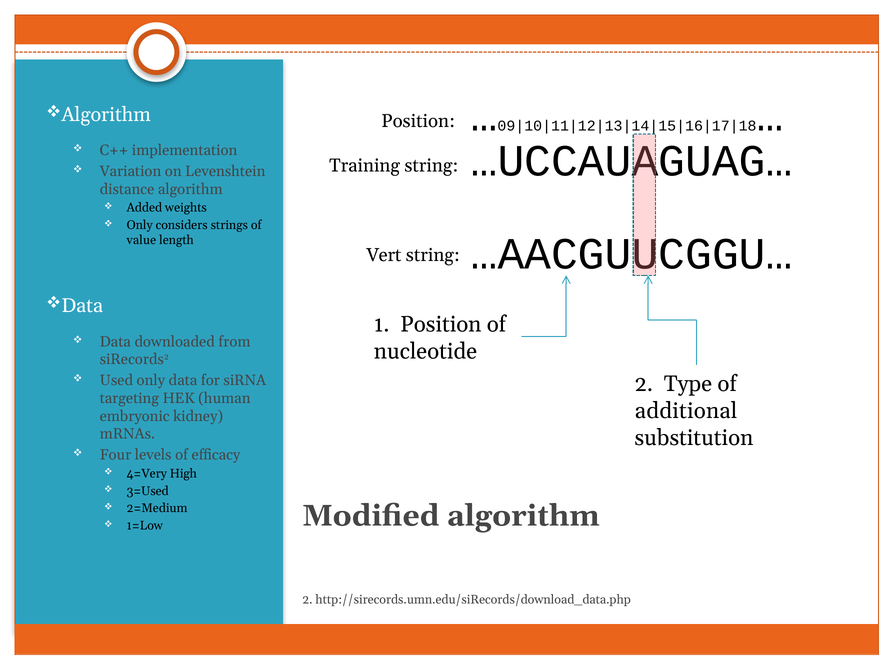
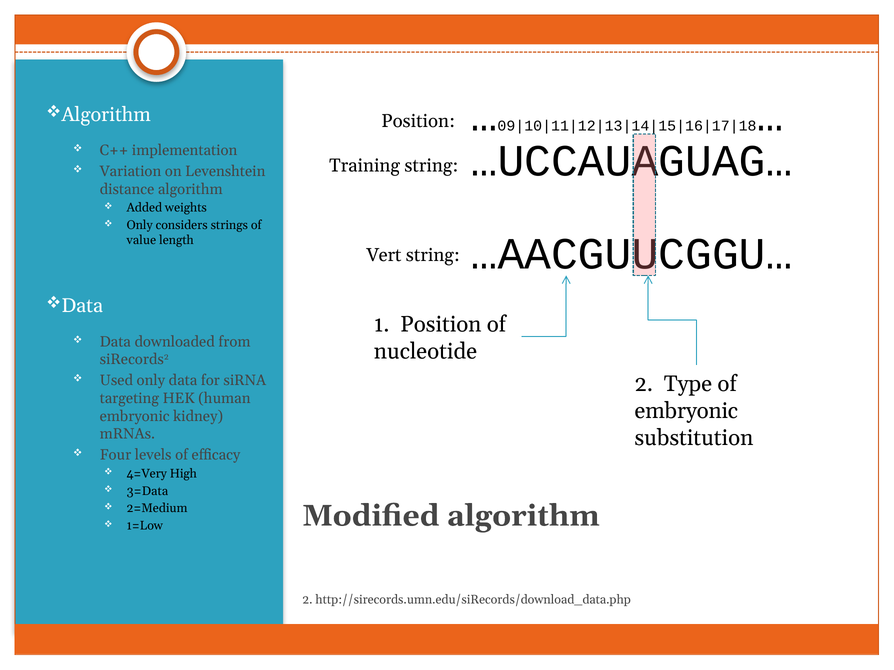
additional: additional -> embryonic (686, 411)
3=Used: 3=Used -> 3=Data (147, 491)
